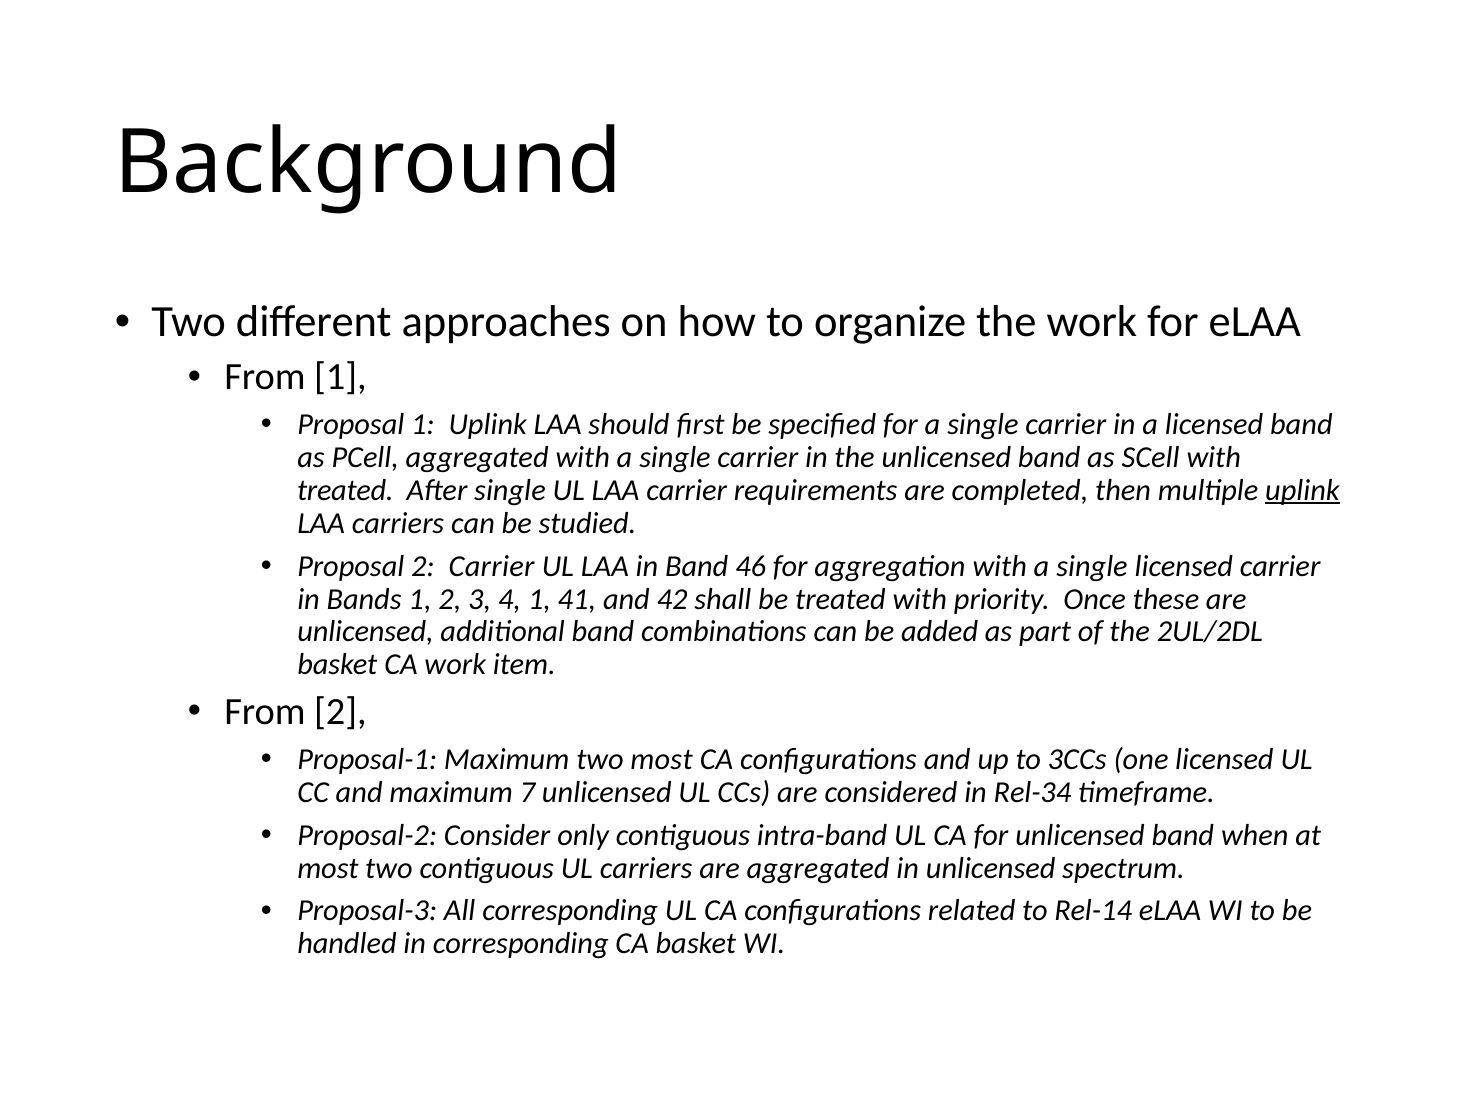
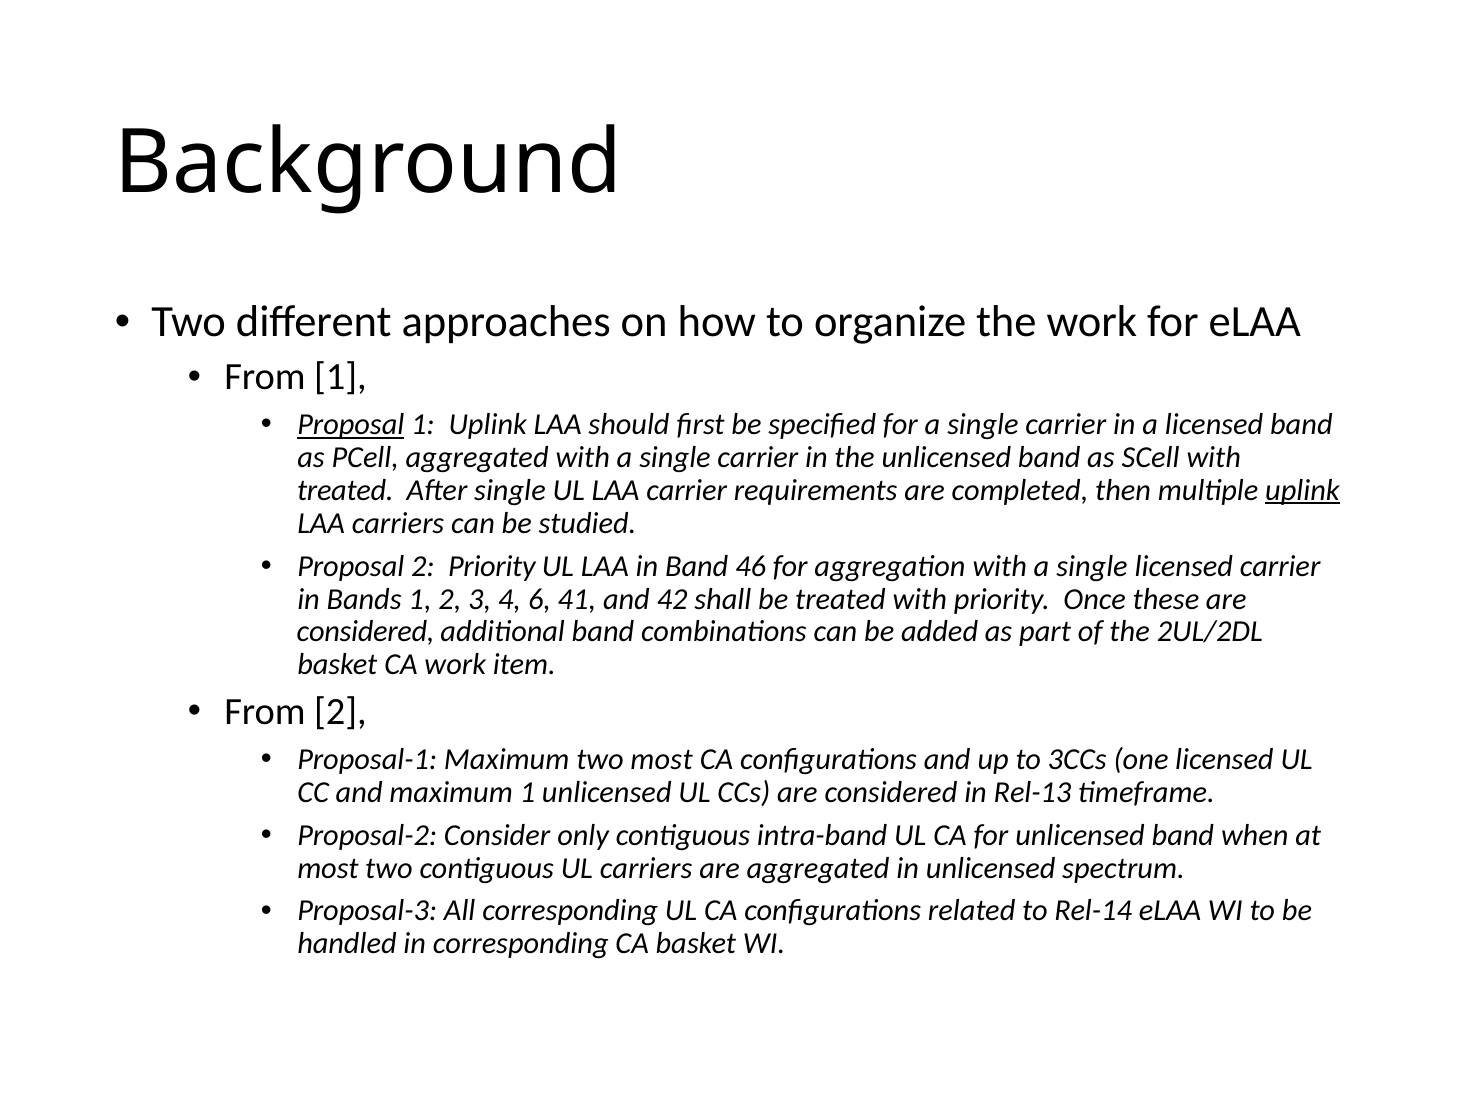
Proposal underline: none -> present (351, 425)
2 Carrier: Carrier -> Priority (492, 566)
4 1: 1 -> 6 (539, 599)
unlicensed: unlicensed -> considered (366, 632)
maximum 7: 7 -> 1 (527, 792)
Rel-34: Rel-34 -> Rel-13 (1032, 792)
